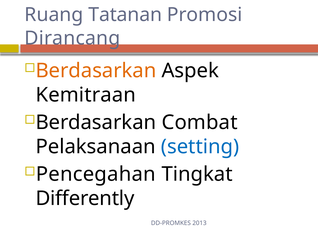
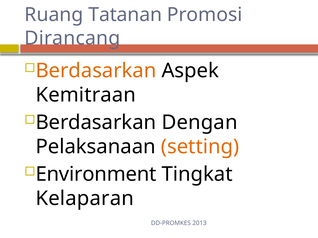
Combat: Combat -> Dengan (200, 123)
setting colour: blue -> orange (200, 147)
Pencegahan: Pencegahan -> Environment (96, 175)
Differently: Differently -> Kelaparan (85, 199)
